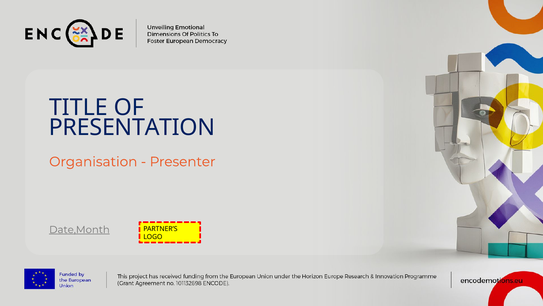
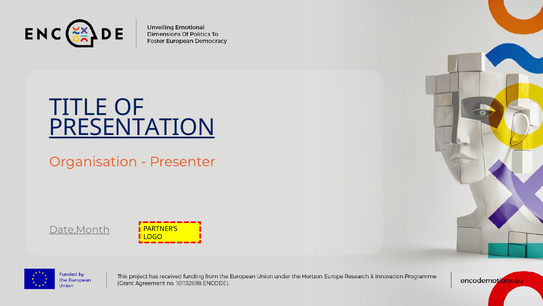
PRESENTATION underline: none -> present (132, 127)
